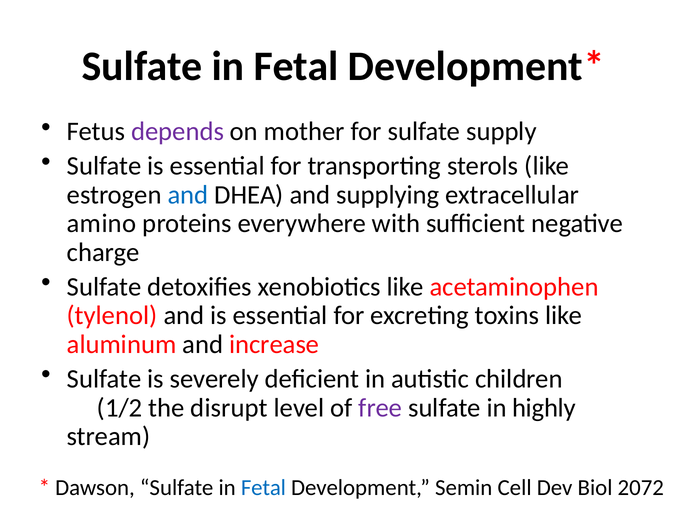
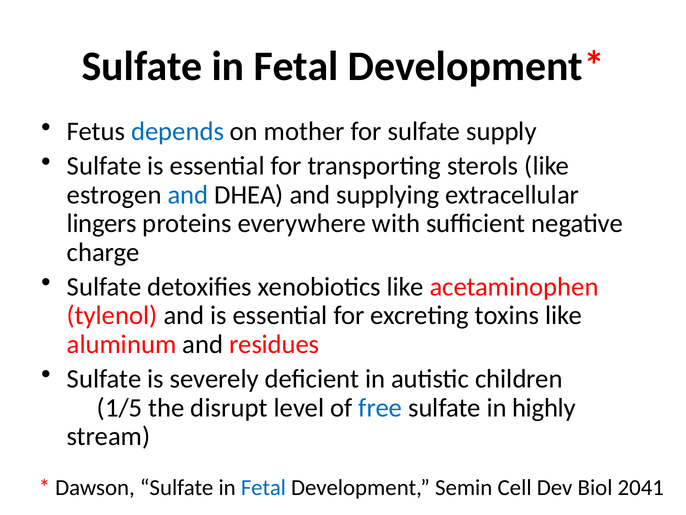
depends colour: purple -> blue (178, 132)
amino: amino -> lingers (102, 223)
increase: increase -> residues (274, 344)
1/2: 1/2 -> 1/5 (120, 407)
free colour: purple -> blue (380, 407)
2072: 2072 -> 2041 (641, 487)
